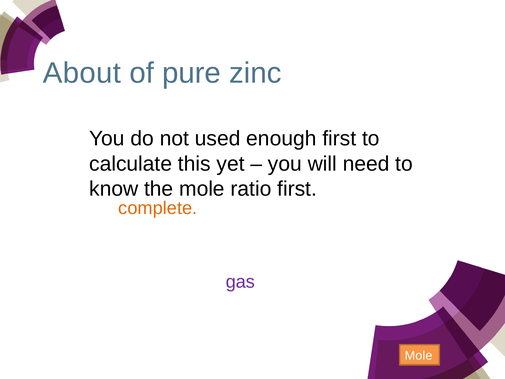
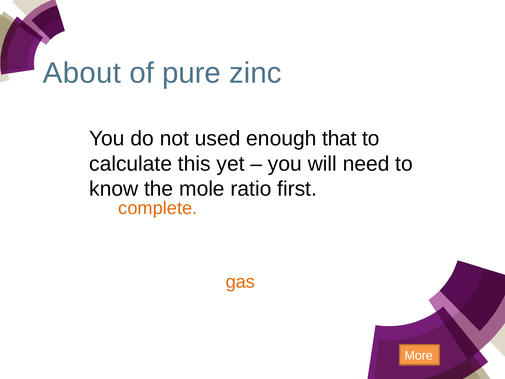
enough first: first -> that (339, 138)
gas colour: purple -> orange (240, 281)
Mole: Mole -> More (419, 355)
